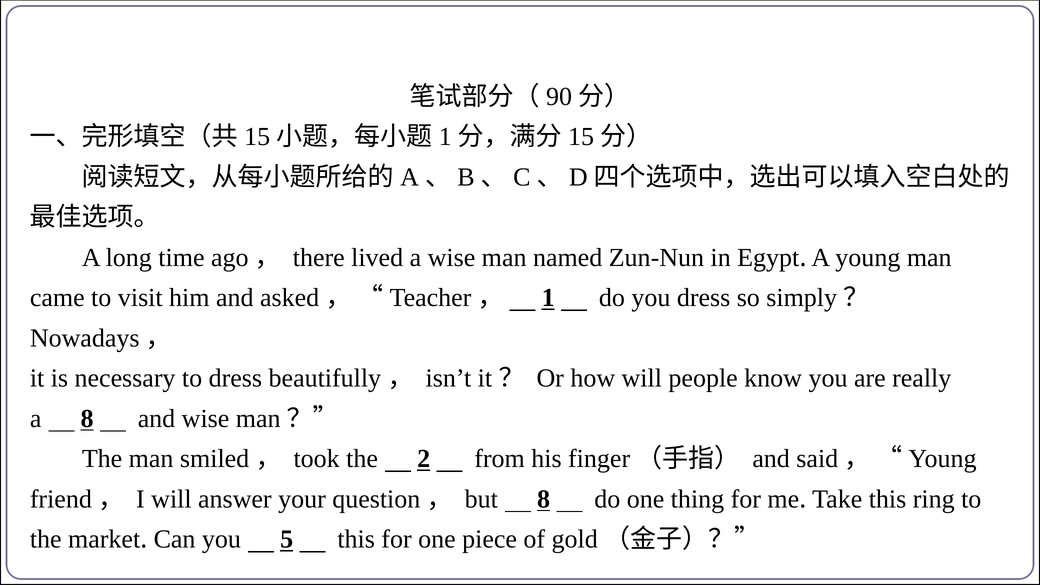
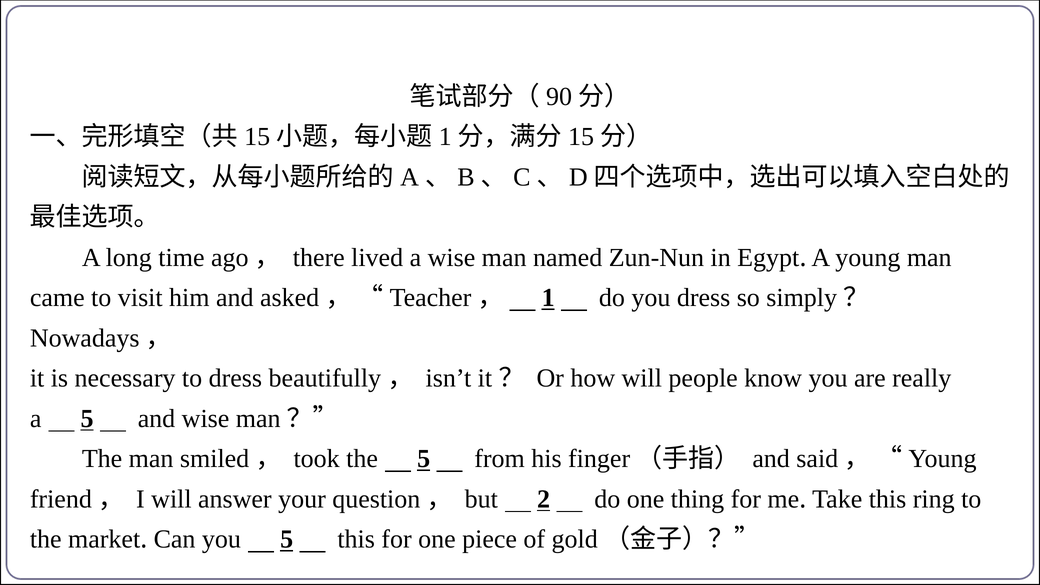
a 8: 8 -> 5 (87, 419)
the 2: 2 -> 5 (424, 459)
but 8: 8 -> 2 (544, 499)
